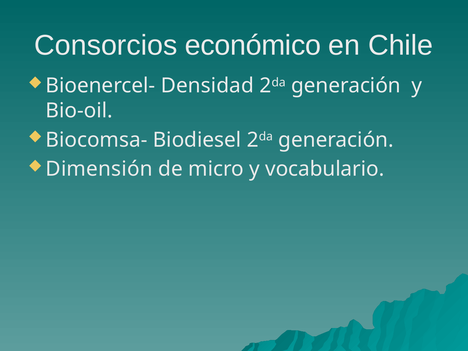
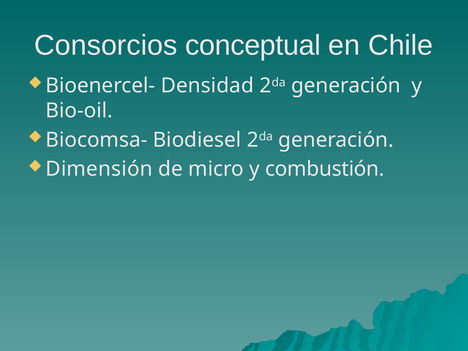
económico: económico -> conceptual (253, 45)
vocabulario: vocabulario -> combustión (325, 169)
